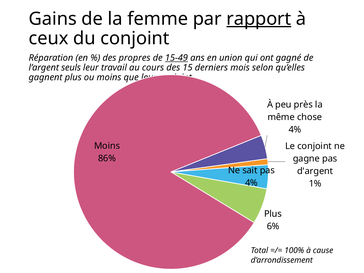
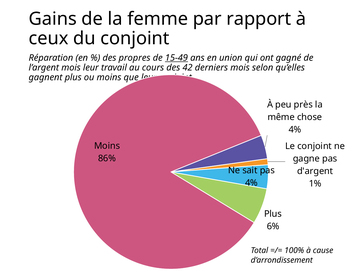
rapport underline: present -> none (259, 19)
l’argent seuls: seuls -> mois (71, 68)
15: 15 -> 42 (188, 68)
